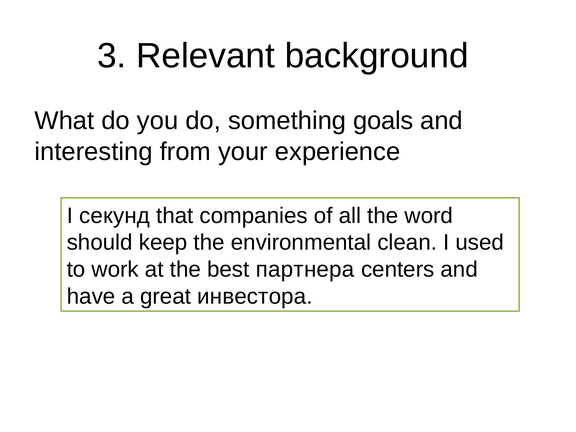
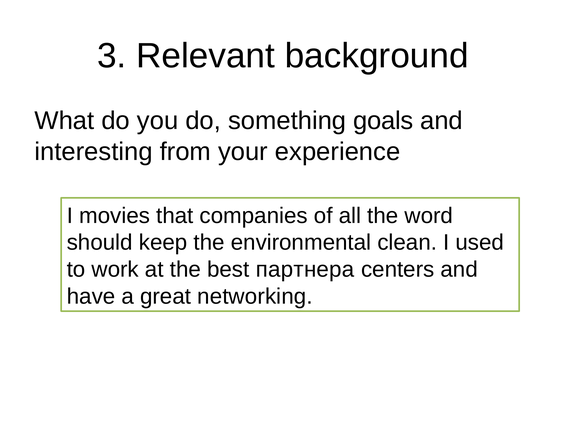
секунд: секунд -> movies (115, 216)
инвестора: инвестора -> networking (255, 296)
